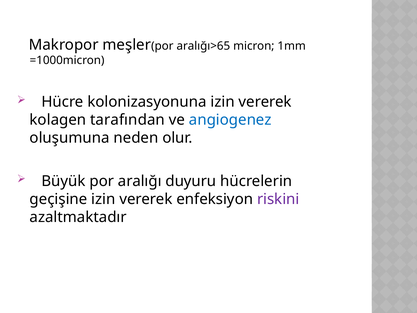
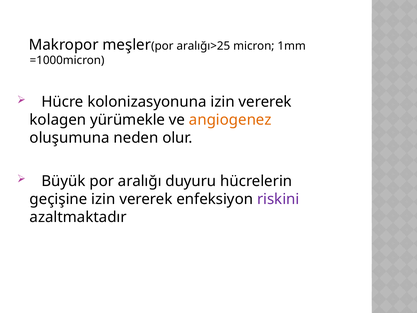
aralığı>65: aralığı>65 -> aralığı>25 (203, 46)
tarafından: tarafından -> yürümekle (128, 120)
angiogenez colour: blue -> orange (230, 120)
